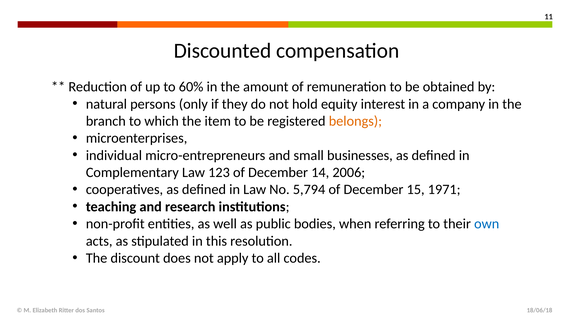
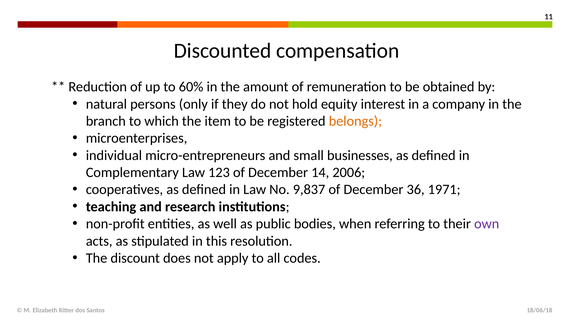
5,794: 5,794 -> 9,837 (309, 189)
15: 15 -> 36 (416, 189)
own colour: blue -> purple (487, 224)
